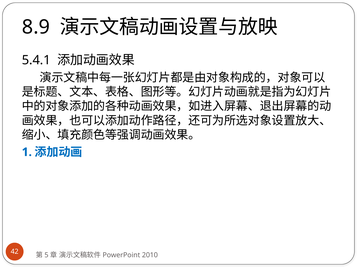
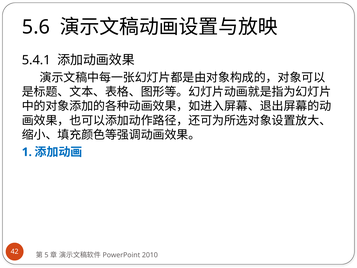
8.9: 8.9 -> 5.6 (36, 27)
